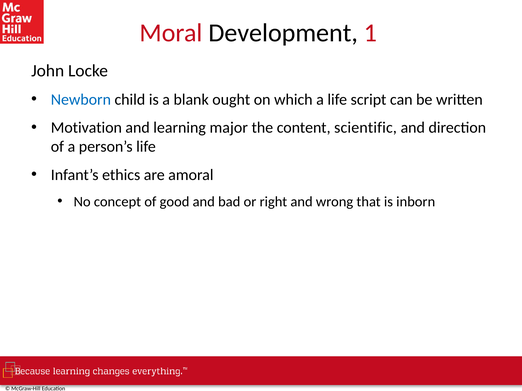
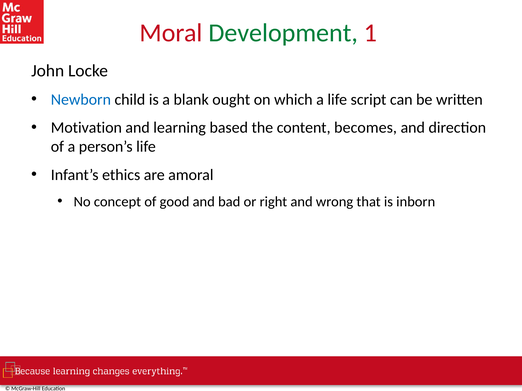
Development colour: black -> green (283, 33)
major: major -> based (229, 128)
scientific: scientific -> becomes (366, 128)
